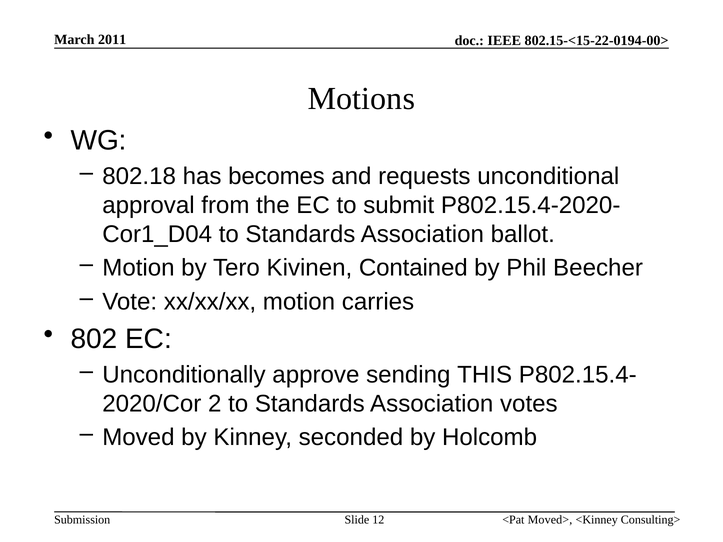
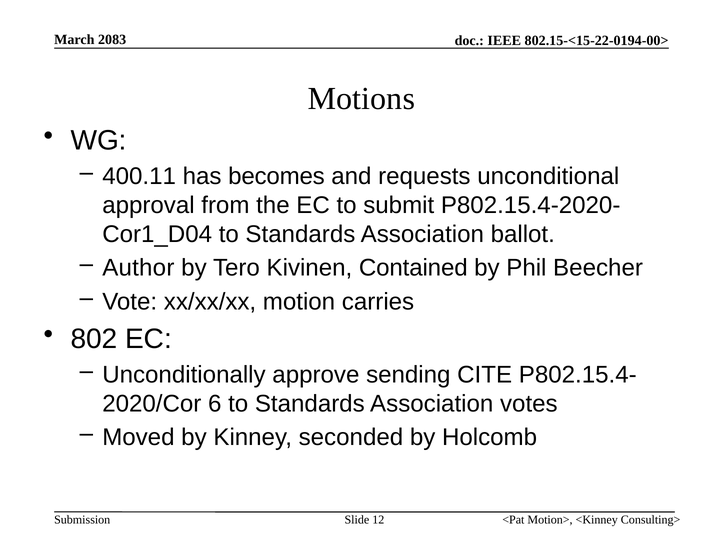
2011: 2011 -> 2083 (112, 39)
802.18: 802.18 -> 400.11 (139, 176)
Motion: Motion -> Author (138, 268)
THIS: THIS -> CITE (485, 375)
2: 2 -> 6 (215, 404)
Moved>: Moved> -> Motion> (550, 520)
